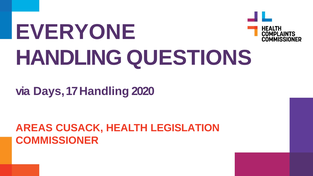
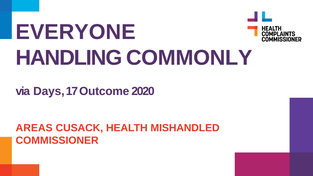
QUESTIONS: QUESTIONS -> COMMONLY (189, 58)
17 Handling: Handling -> Outcome (104, 91)
LEGISLATION: LEGISLATION -> MISHANDLED (185, 128)
